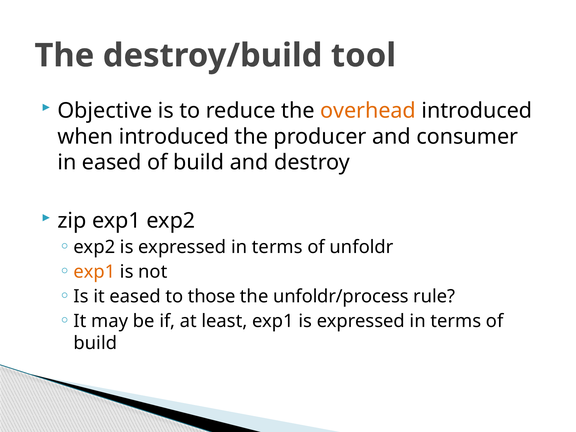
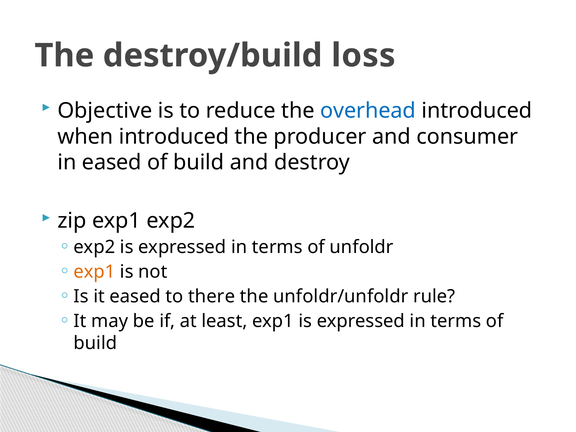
tool: tool -> loss (363, 56)
overhead colour: orange -> blue (368, 111)
those: those -> there (212, 296)
unfoldr/process: unfoldr/process -> unfoldr/unfoldr (341, 296)
